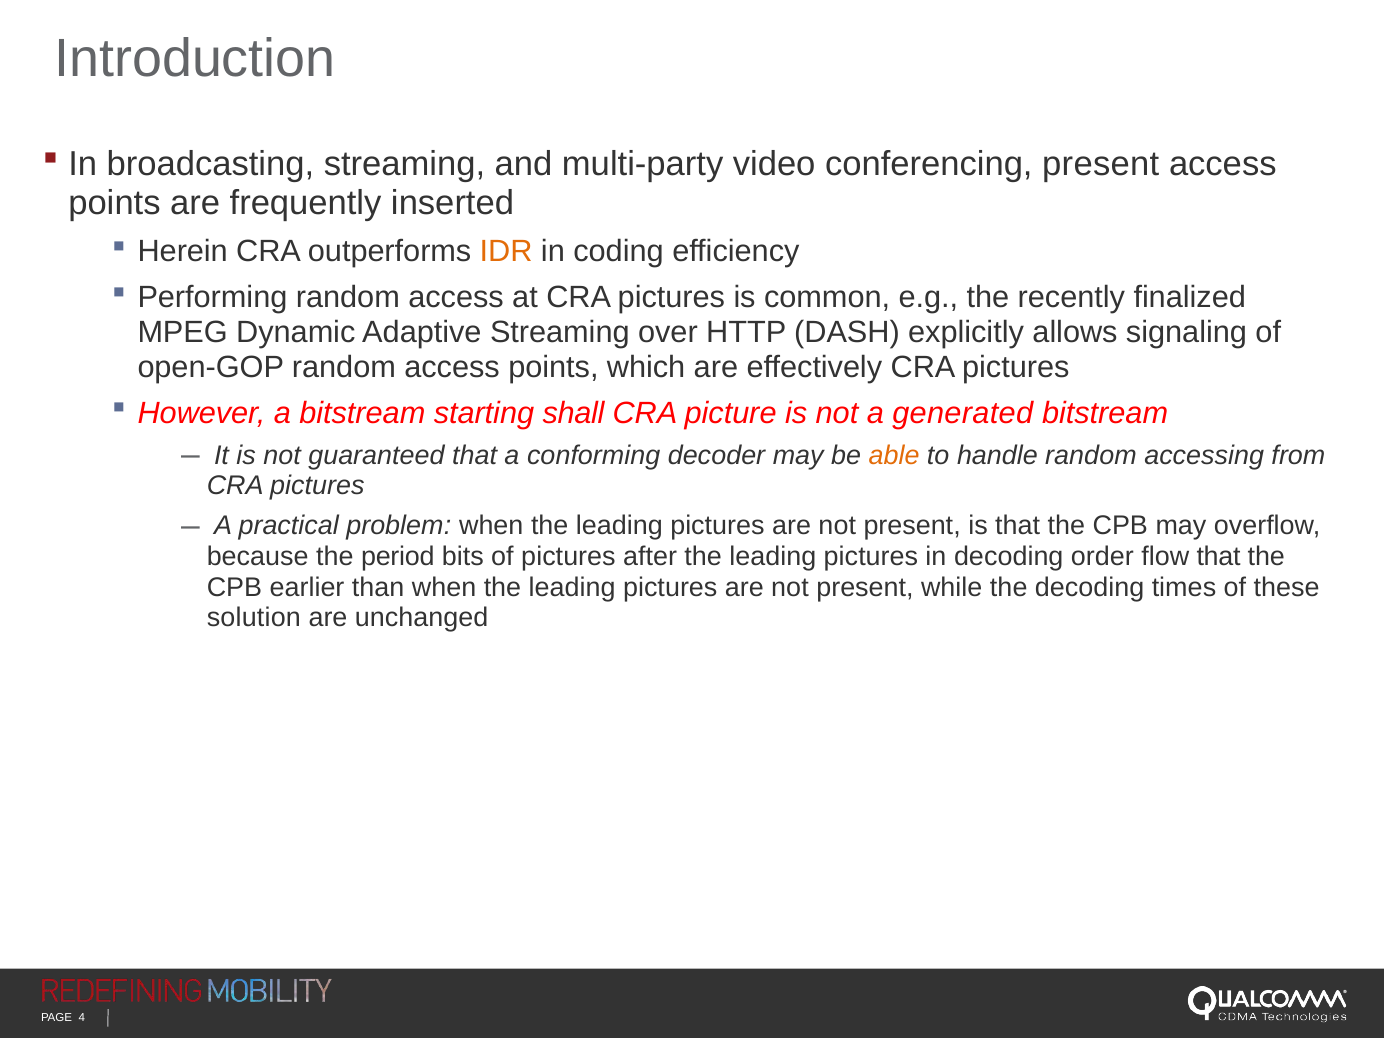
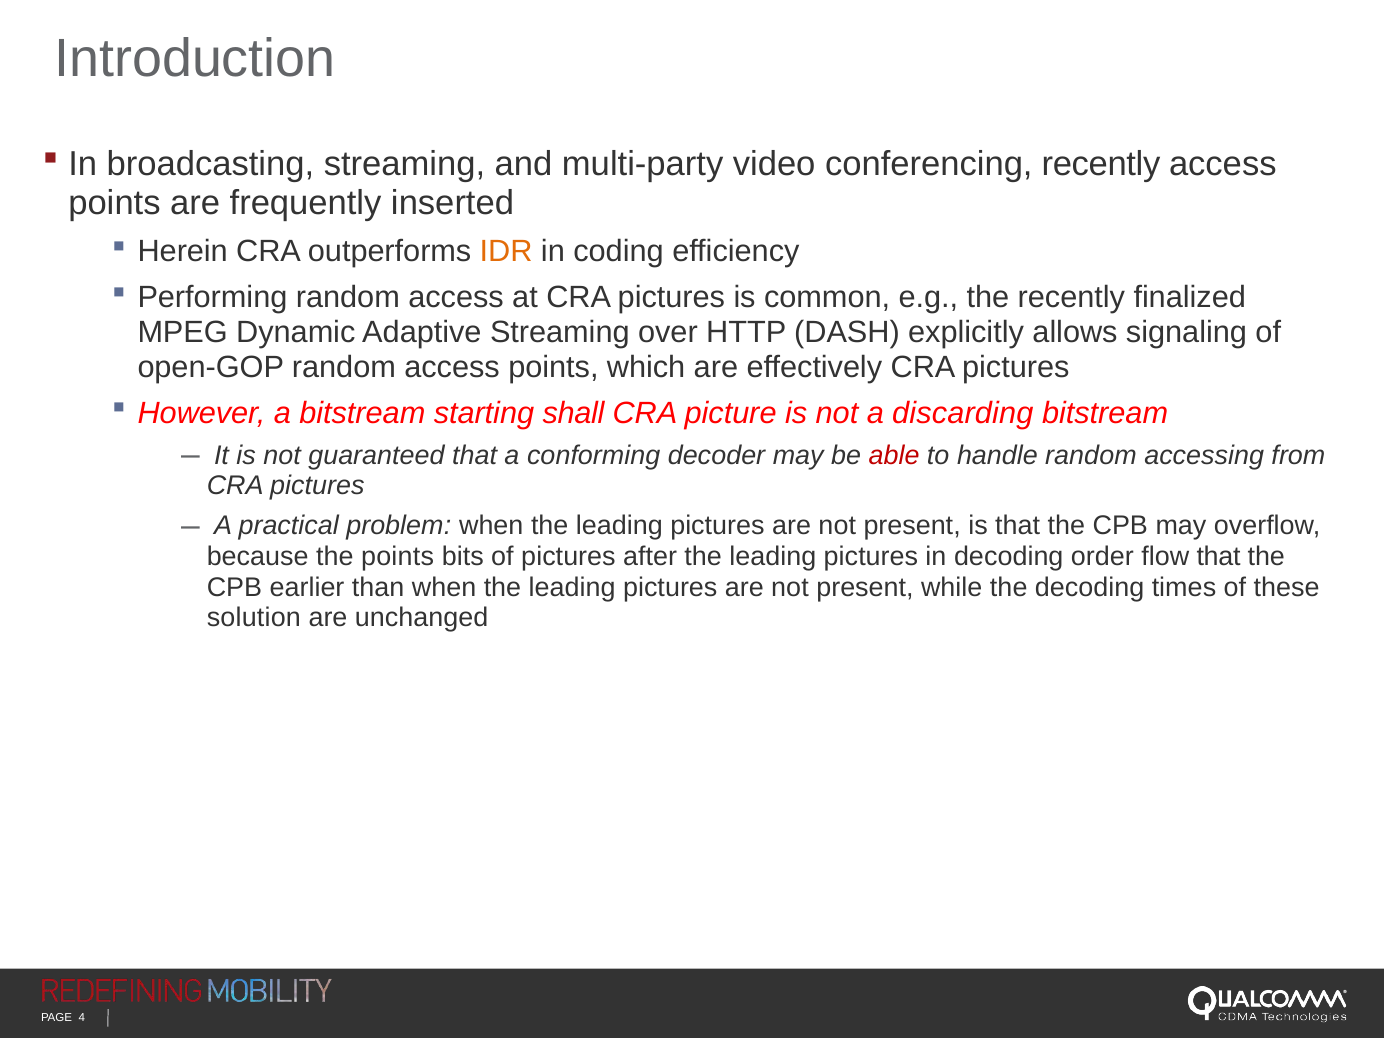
conferencing present: present -> recently (1101, 164)
generated: generated -> discarding (963, 413)
able colour: orange -> red (894, 455)
the period: period -> points (398, 557)
